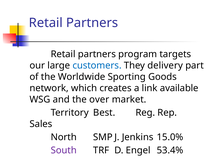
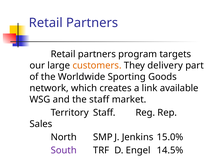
customers colour: blue -> orange (97, 65)
the over: over -> staff (99, 99)
Territory Best: Best -> Staff (104, 113)
53.4%: 53.4% -> 14.5% (170, 150)
